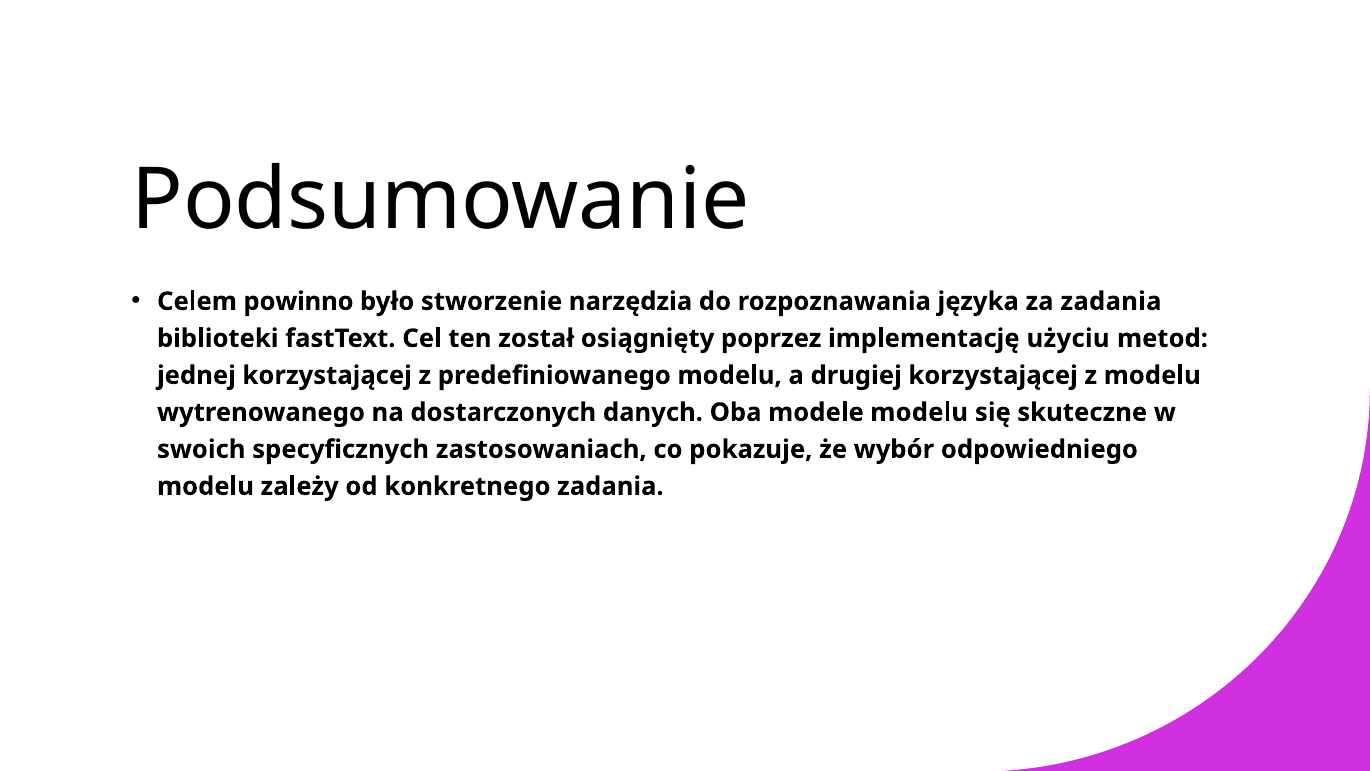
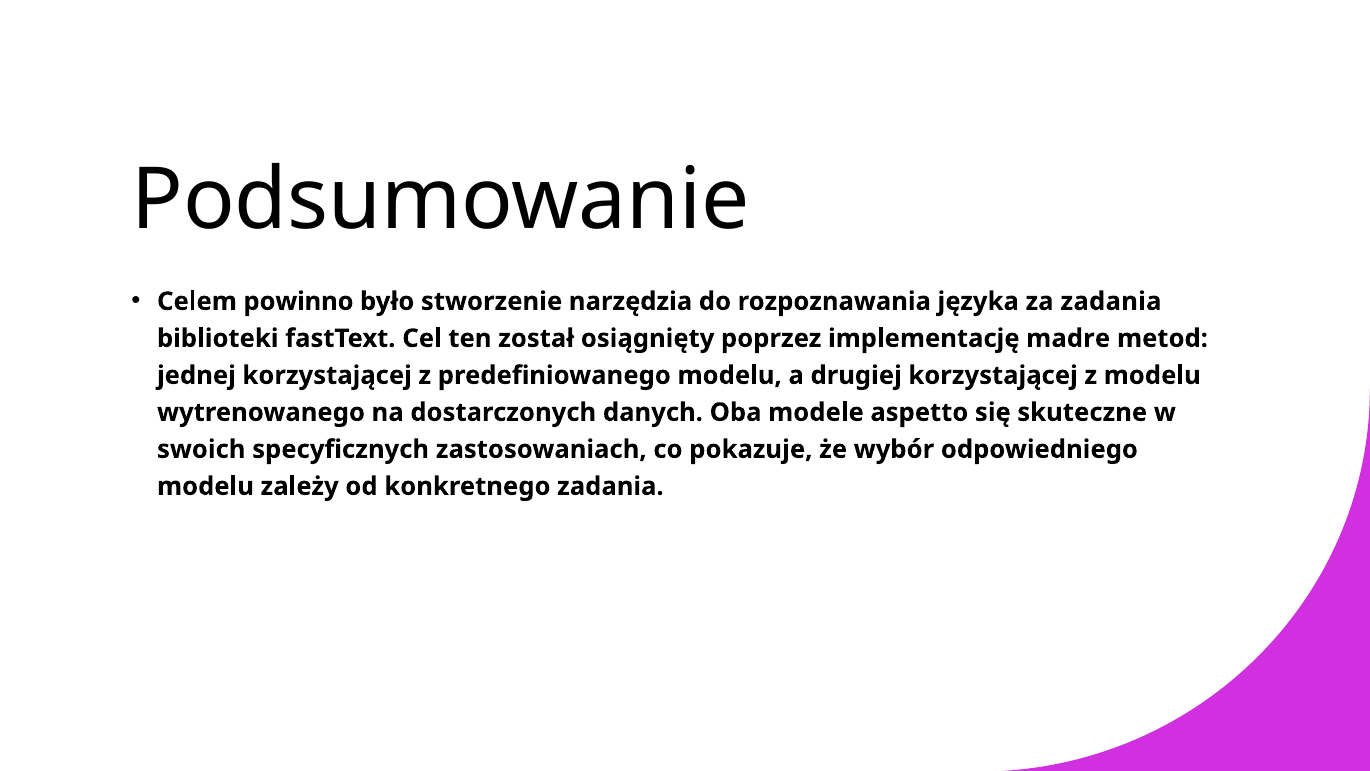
użyciu: użyciu -> madre (1068, 338)
modele modelu: modelu -> aspetto (919, 412)
